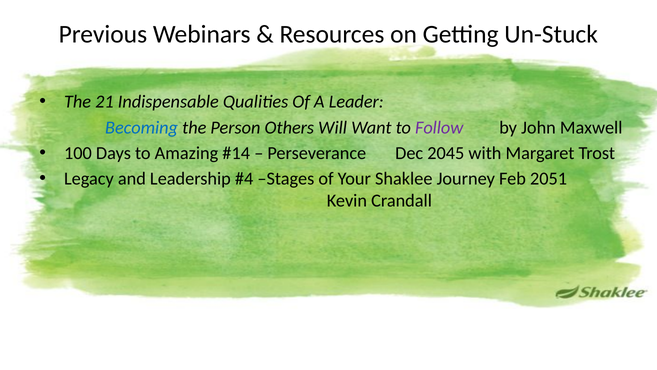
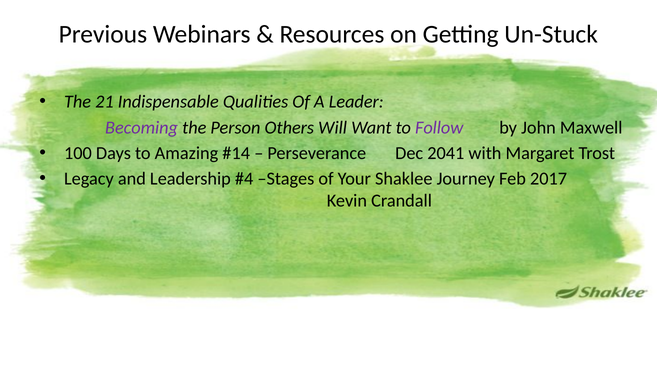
Becoming colour: blue -> purple (142, 127)
2045: 2045 -> 2041 (446, 153)
2051: 2051 -> 2017 (549, 179)
